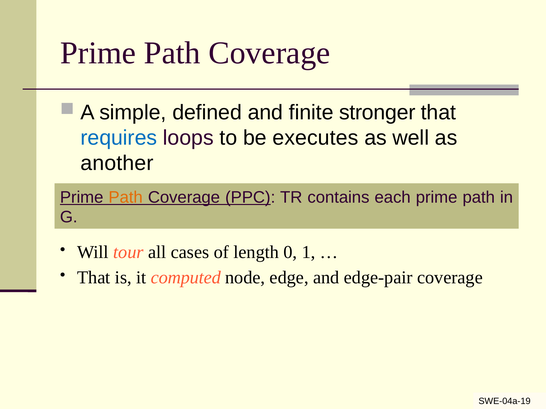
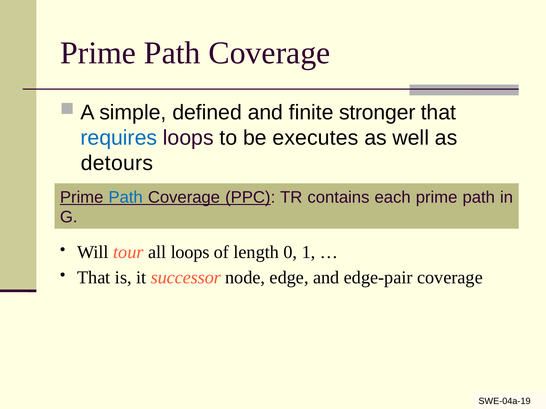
another: another -> detours (117, 163)
Path colour: orange -> blue (126, 197)
all cases: cases -> loops (190, 253)
computed: computed -> successor (186, 278)
